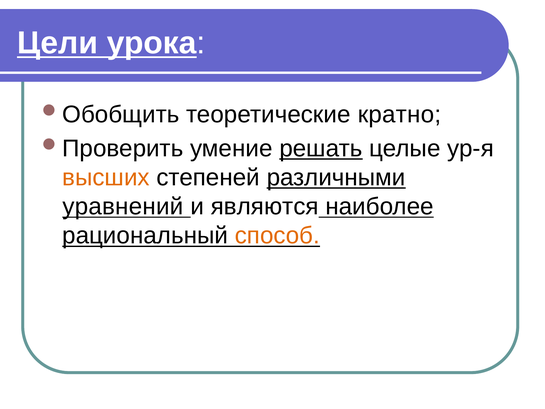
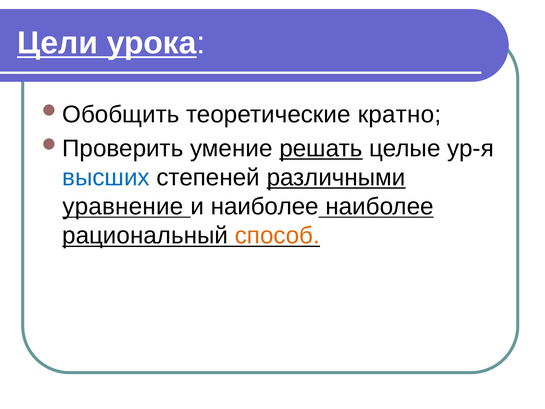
высших colour: orange -> blue (106, 177)
уравнений: уравнений -> уравнение (123, 206)
и являются: являются -> наиболее (265, 206)
